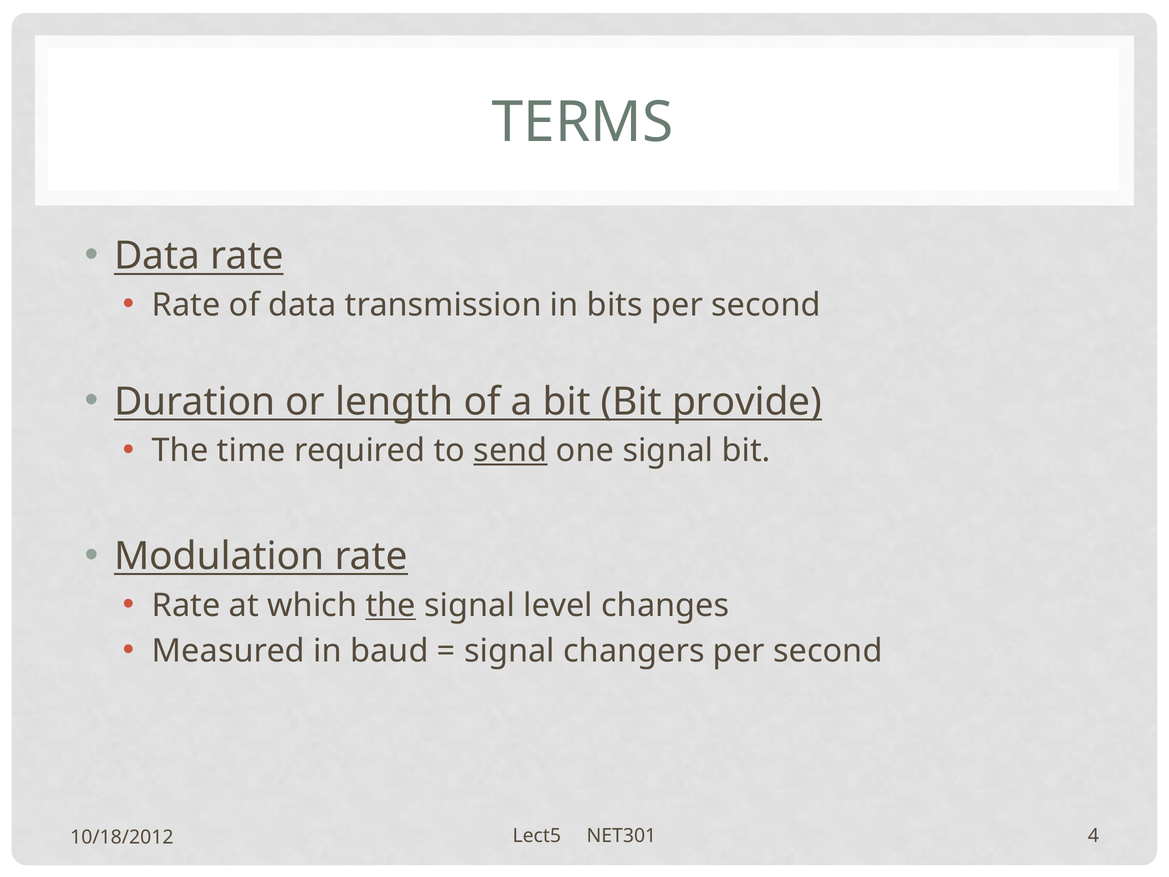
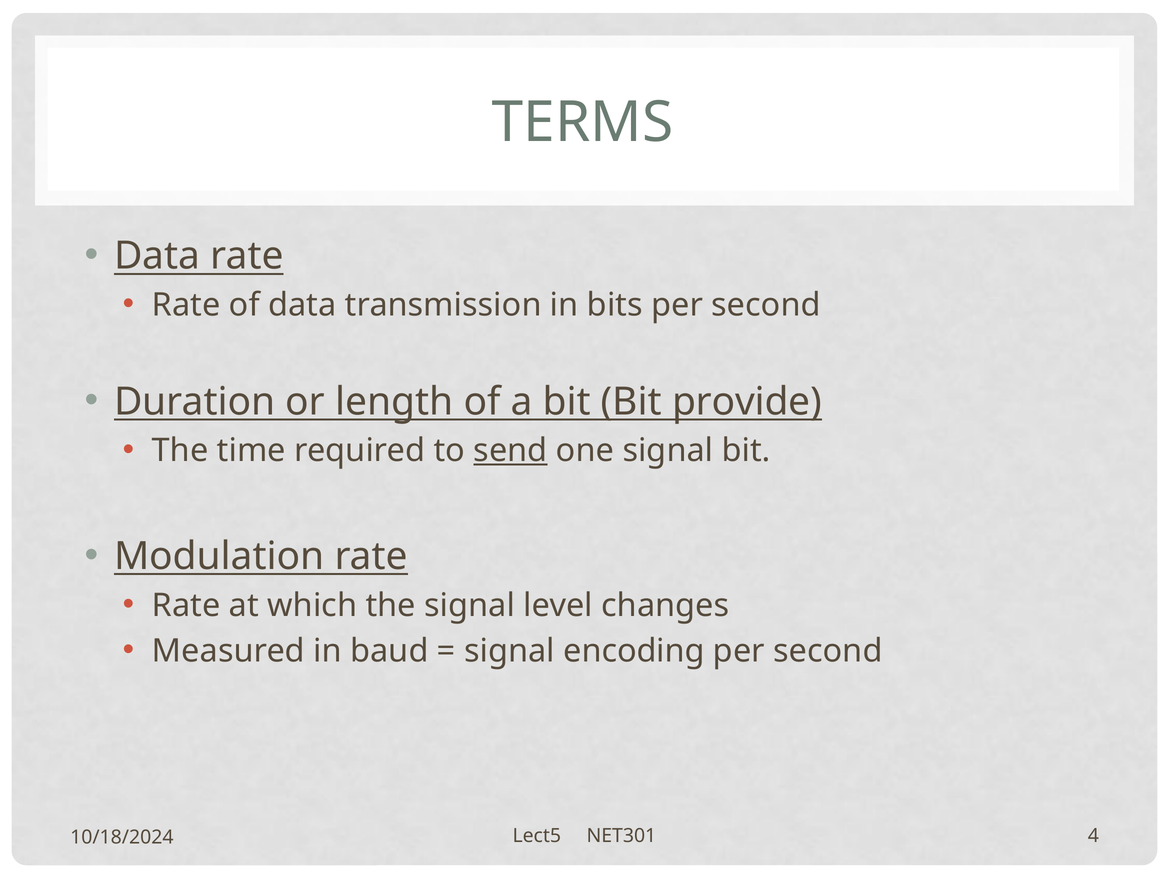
the underline: present -> none (391, 605)
changers: changers -> encoding (634, 651)
10/18/2012: 10/18/2012 -> 10/18/2024 (122, 837)
